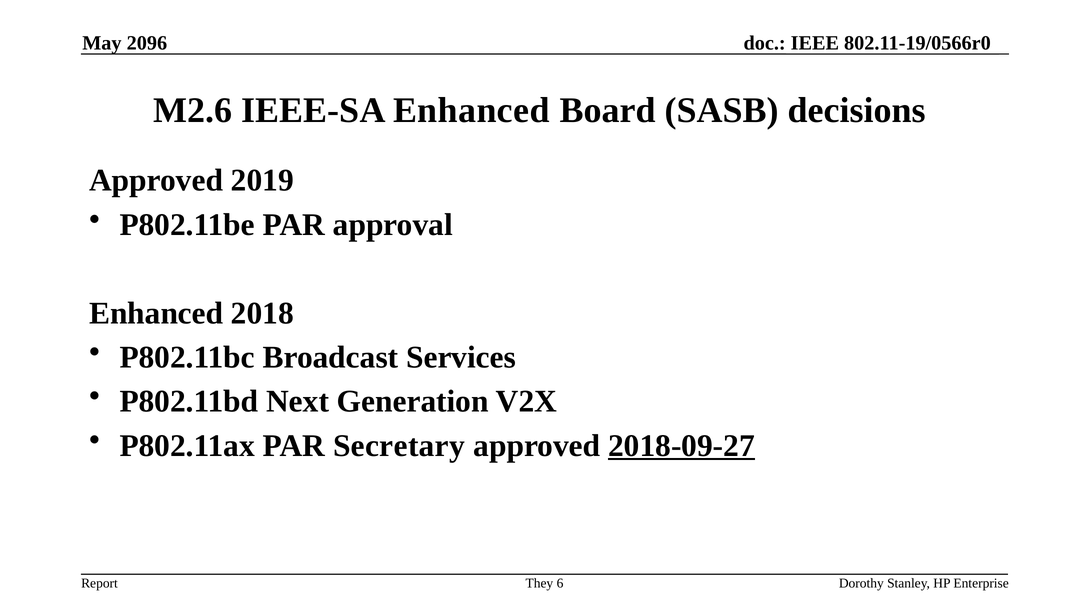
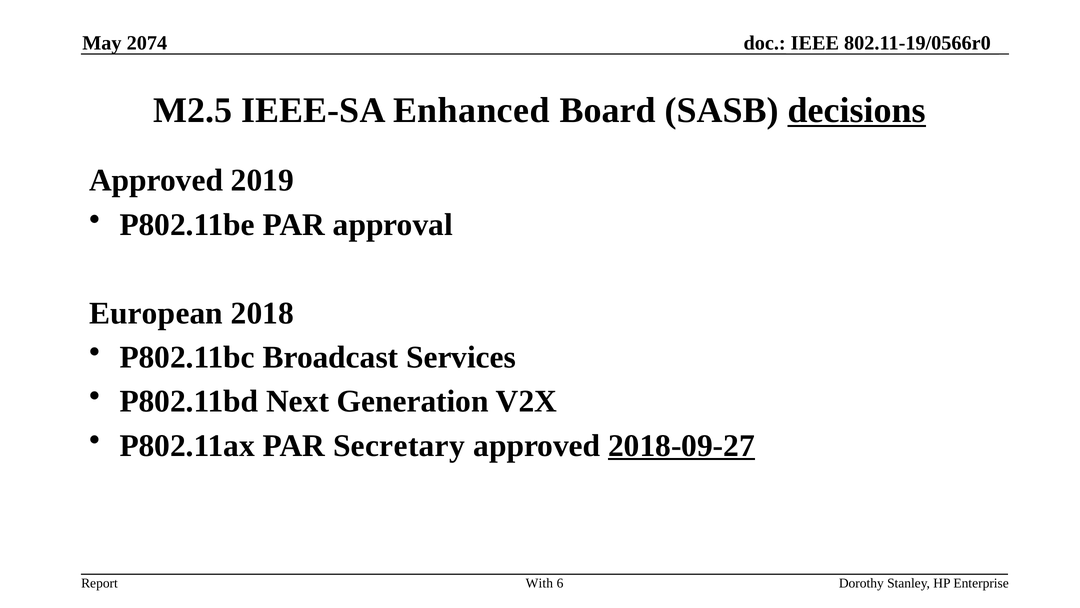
2096: 2096 -> 2074 (147, 43)
M2.6: M2.6 -> M2.5 (193, 110)
decisions underline: none -> present (857, 110)
Enhanced: Enhanced -> European (156, 313)
They: They -> With (539, 583)
